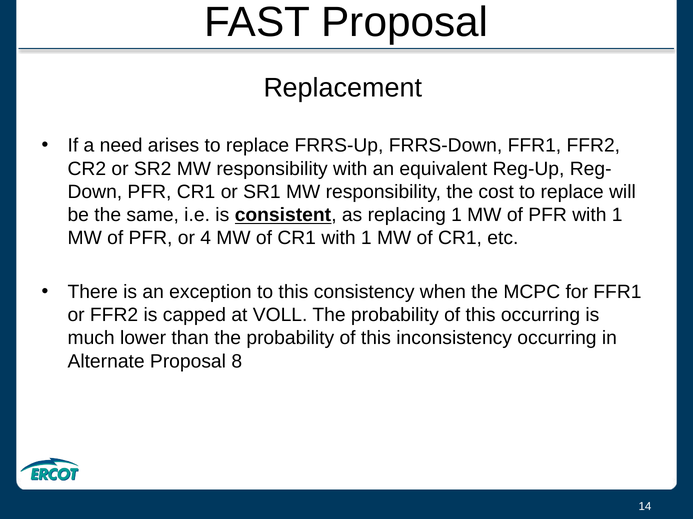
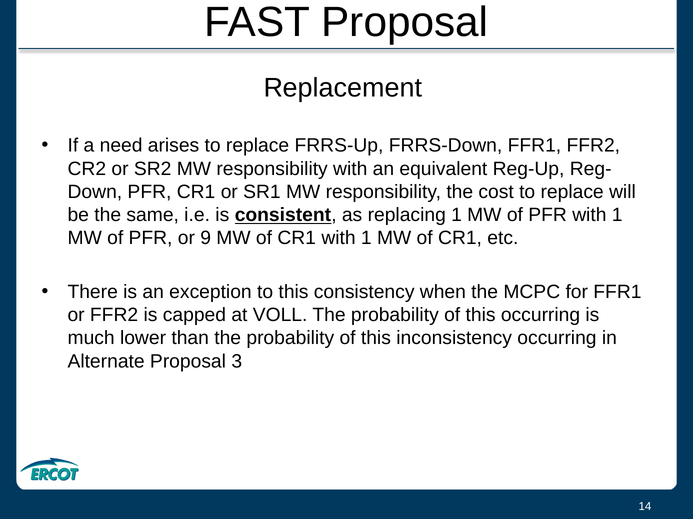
4: 4 -> 9 (206, 238)
8: 8 -> 3 (237, 362)
